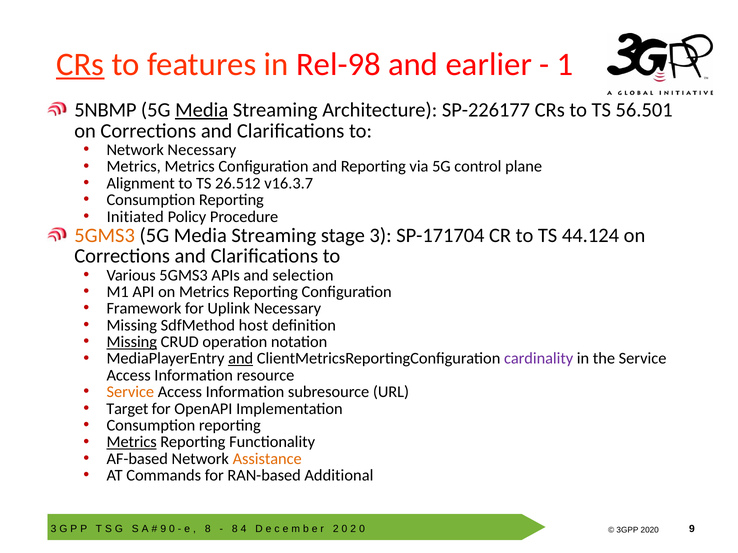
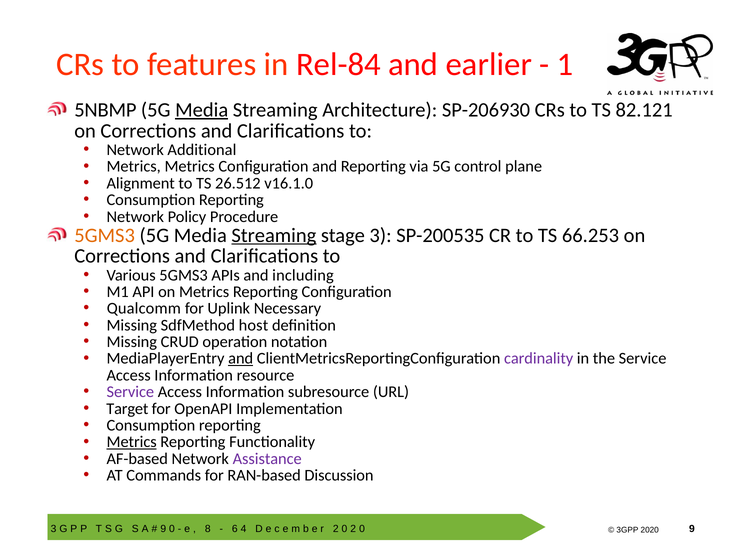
CRs underline: present -> none (80, 64)
Rel-98: Rel-98 -> Rel-84 (338, 64)
SP-226177: SP-226177 -> SP-206930 (486, 110)
56.501: 56.501 -> 82.121 (644, 110)
Network Necessary: Necessary -> Additional (202, 150)
v16.3.7: v16.3.7 -> v16.1.0 (289, 183)
Initiated: Initiated -> Network (135, 217)
Streaming underline: none -> present (274, 236)
SP-171704: SP-171704 -> SP-200535 (440, 236)
44.124: 44.124 -> 66.253 (590, 236)
selection: selection -> including (303, 275)
Framework: Framework -> Qualcomm (144, 309)
Missing underline: present -> none (132, 342)
Service colour: orange -> purple (130, 392)
Assistance colour: orange -> purple (267, 459)
Additional: Additional -> Discussion (339, 476)
8: 8 -> 6 (235, 529)
